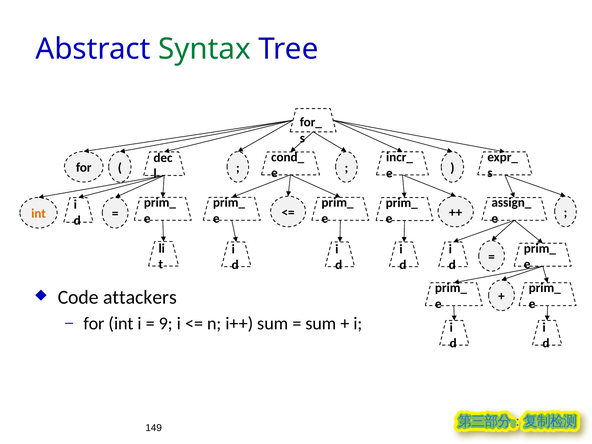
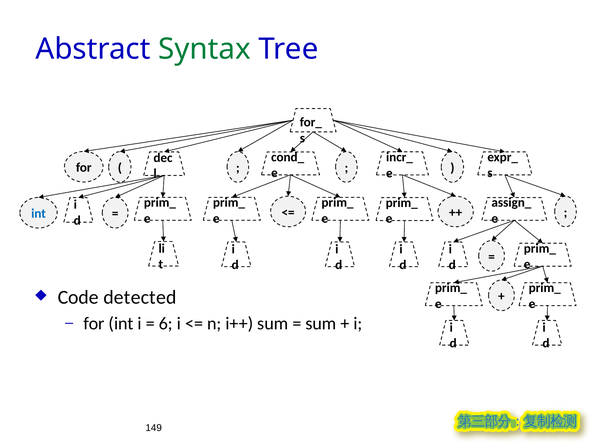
int colour: orange -> blue (39, 214)
attackers: attackers -> detected (140, 297)
9: 9 -> 6 (166, 324)
